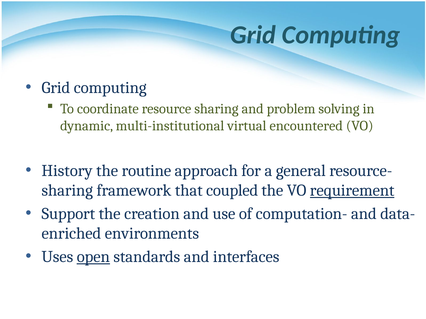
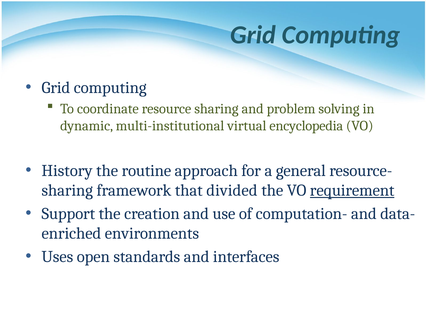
encountered: encountered -> encyclopedia (306, 126)
coupled: coupled -> divided (232, 191)
open underline: present -> none (93, 257)
